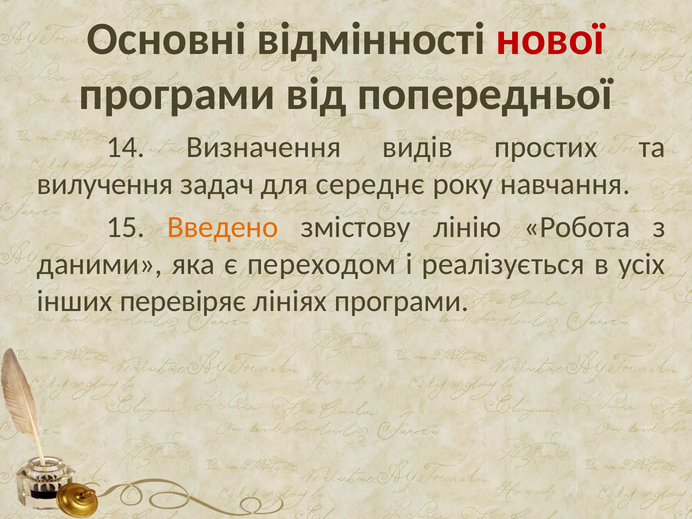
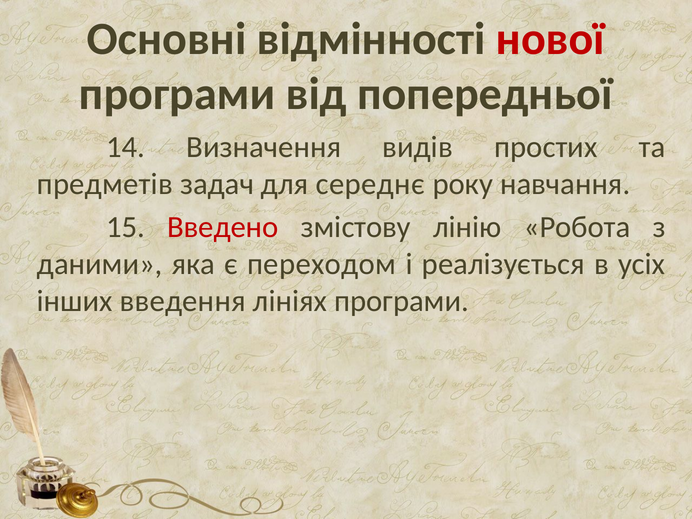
вилучення: вилучення -> предметів (105, 184)
Введено colour: orange -> red (223, 227)
перевіряє: перевіряє -> введення (183, 301)
